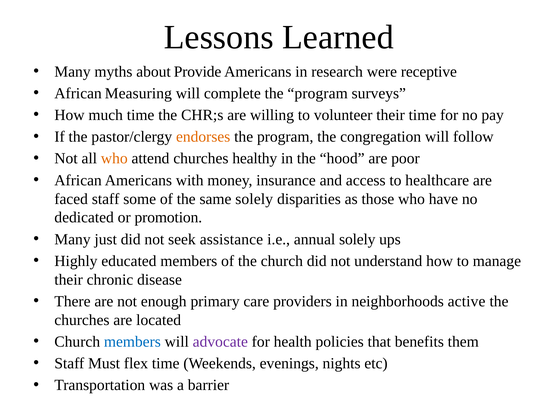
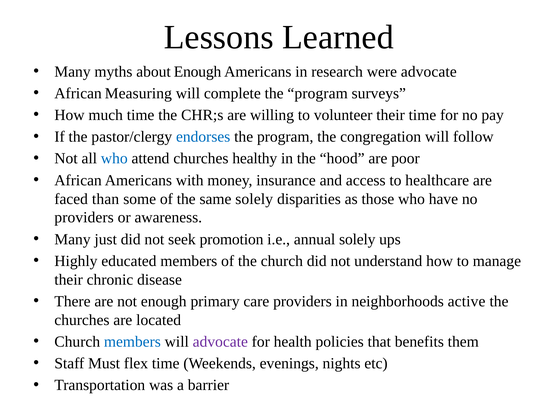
about Provide: Provide -> Enough (198, 72)
were receptive: receptive -> advocate (429, 72)
endorses colour: orange -> blue (203, 137)
who colour: orange -> blue (114, 158)
faced staff: staff -> than (106, 199)
dedicated: dedicated -> providers (84, 217)
promotion: promotion -> awareness (168, 217)
assistance: assistance -> promotion (232, 239)
